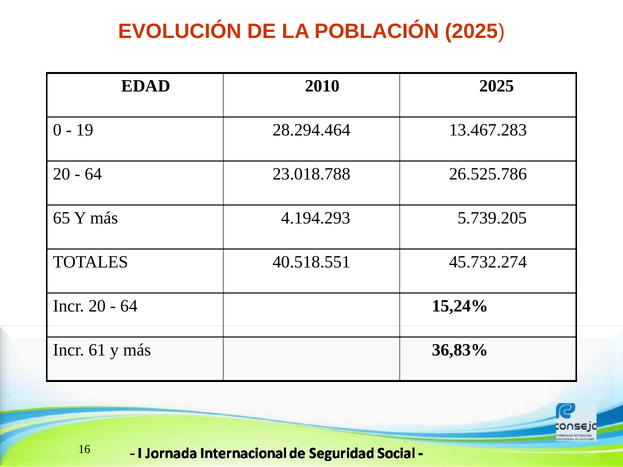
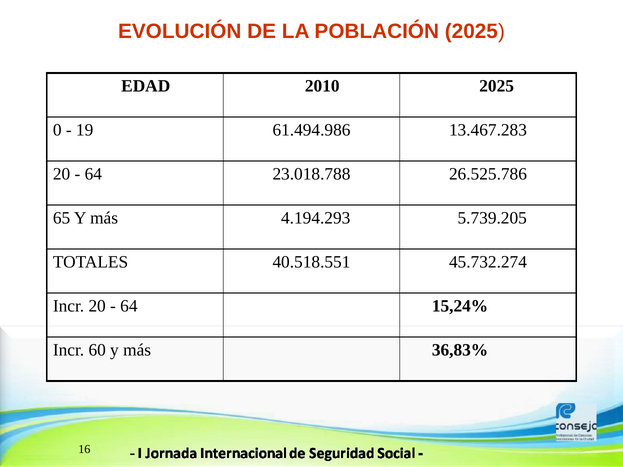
28.294.464: 28.294.464 -> 61.494.986 (311, 130)
61: 61 -> 60 (97, 350)
